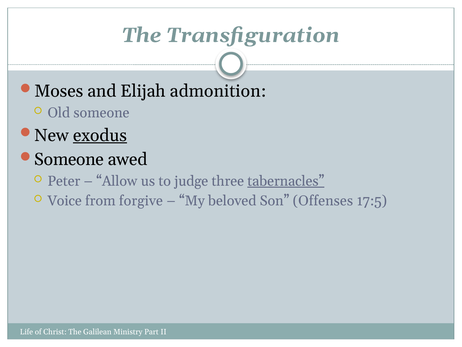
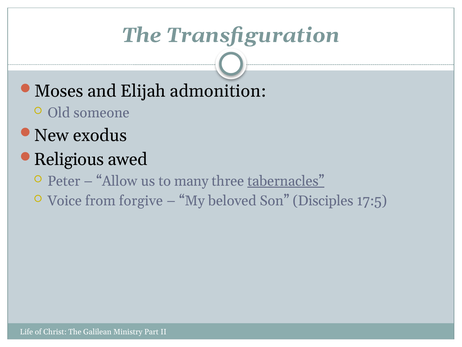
exodus underline: present -> none (100, 135)
Someone: Someone -> Religious (69, 159)
judge: judge -> many (191, 181)
Offenses: Offenses -> Disciples (323, 201)
